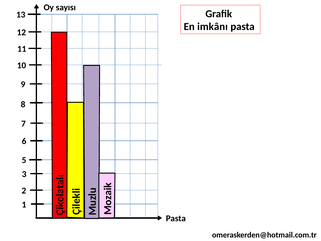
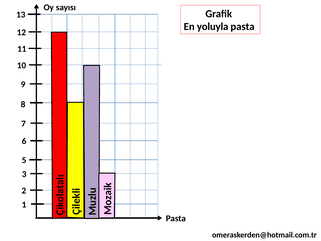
imkânı: imkânı -> yoluyla (213, 27)
